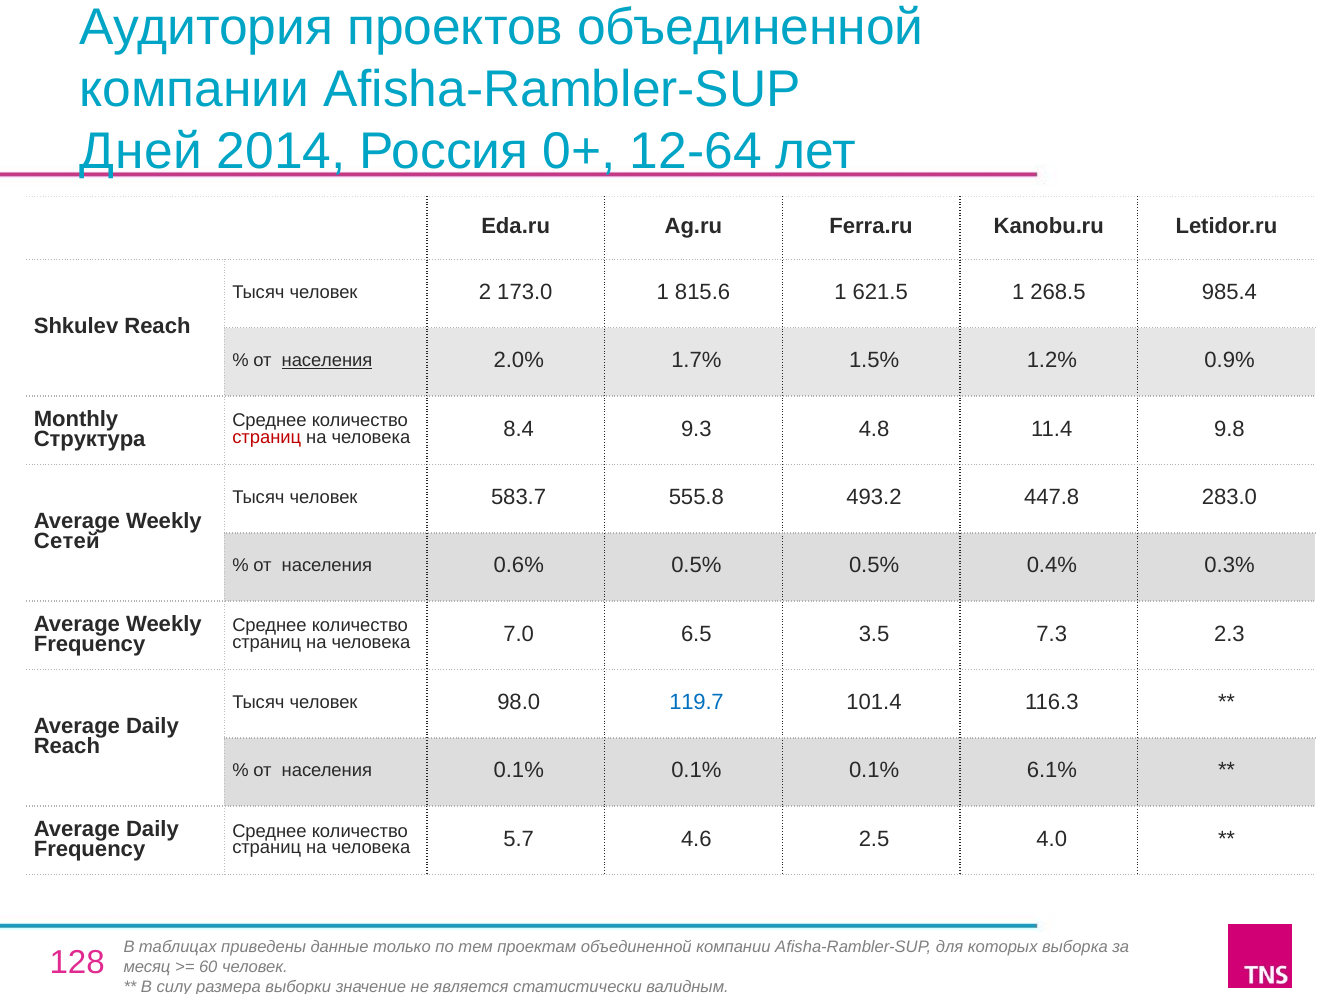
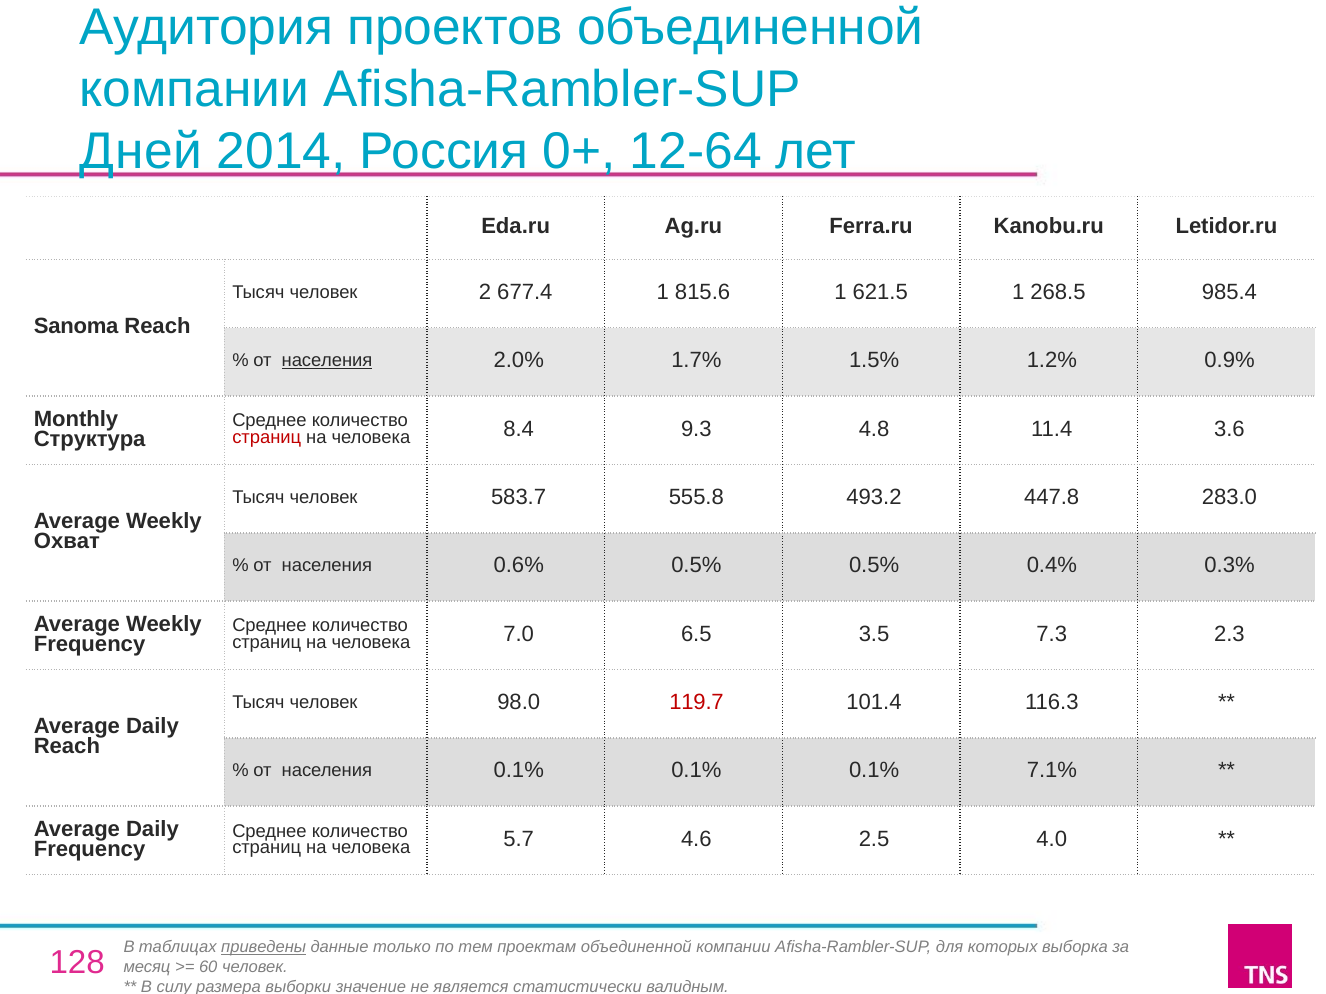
173.0: 173.0 -> 677.4 (525, 292)
Shkulev: Shkulev -> Sanoma (76, 326)
9.8: 9.8 -> 3.6 (1229, 429)
Сетей: Сетей -> Охват (67, 542)
119.7 colour: blue -> red (697, 703)
6.1%: 6.1% -> 7.1% (1052, 771)
приведены underline: none -> present (264, 948)
